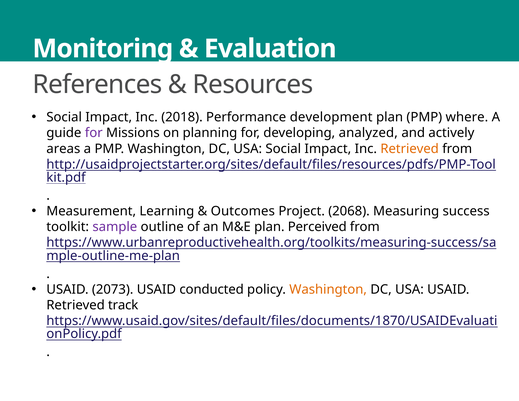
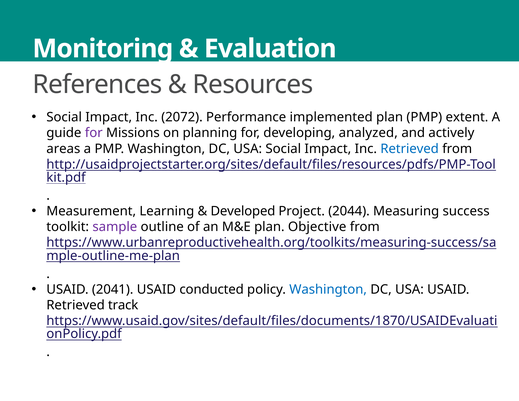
2018: 2018 -> 2072 (182, 117)
development: development -> implemented (331, 117)
where: where -> extent (467, 117)
Retrieved colour: orange -> blue (410, 149)
Outcomes: Outcomes -> Developed (243, 211)
2068: 2068 -> 2044 (349, 211)
Perceived: Perceived -> Objective (317, 227)
2073: 2073 -> 2041 (113, 289)
Washington colour: orange -> blue (328, 289)
